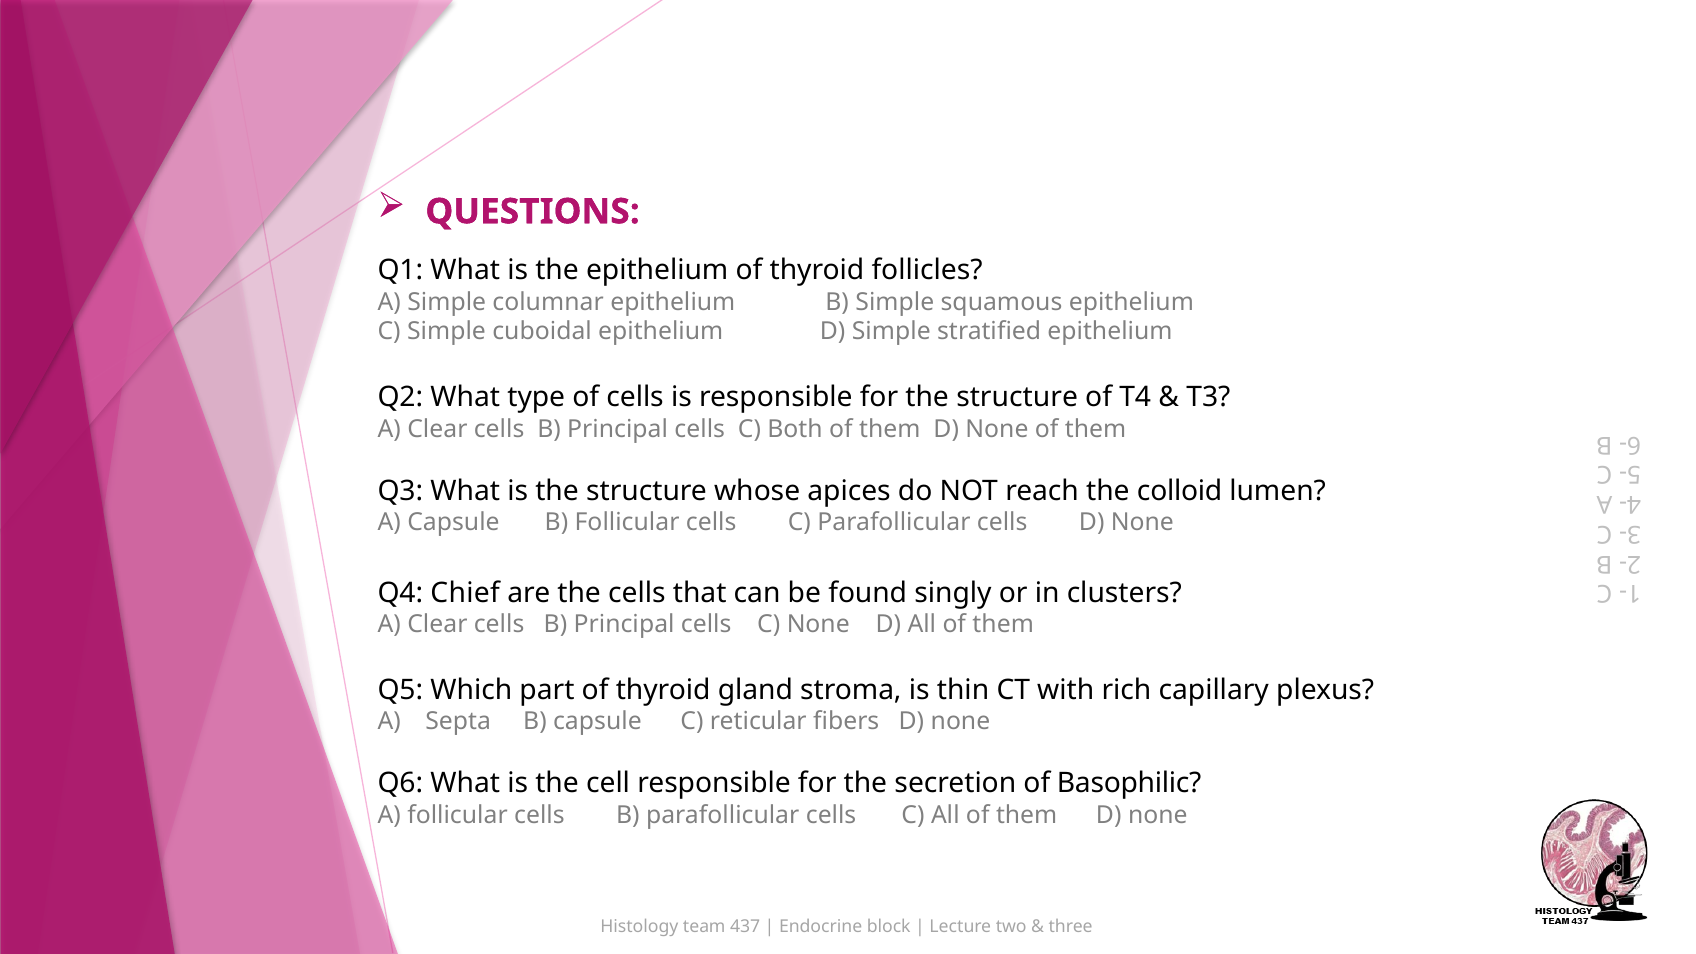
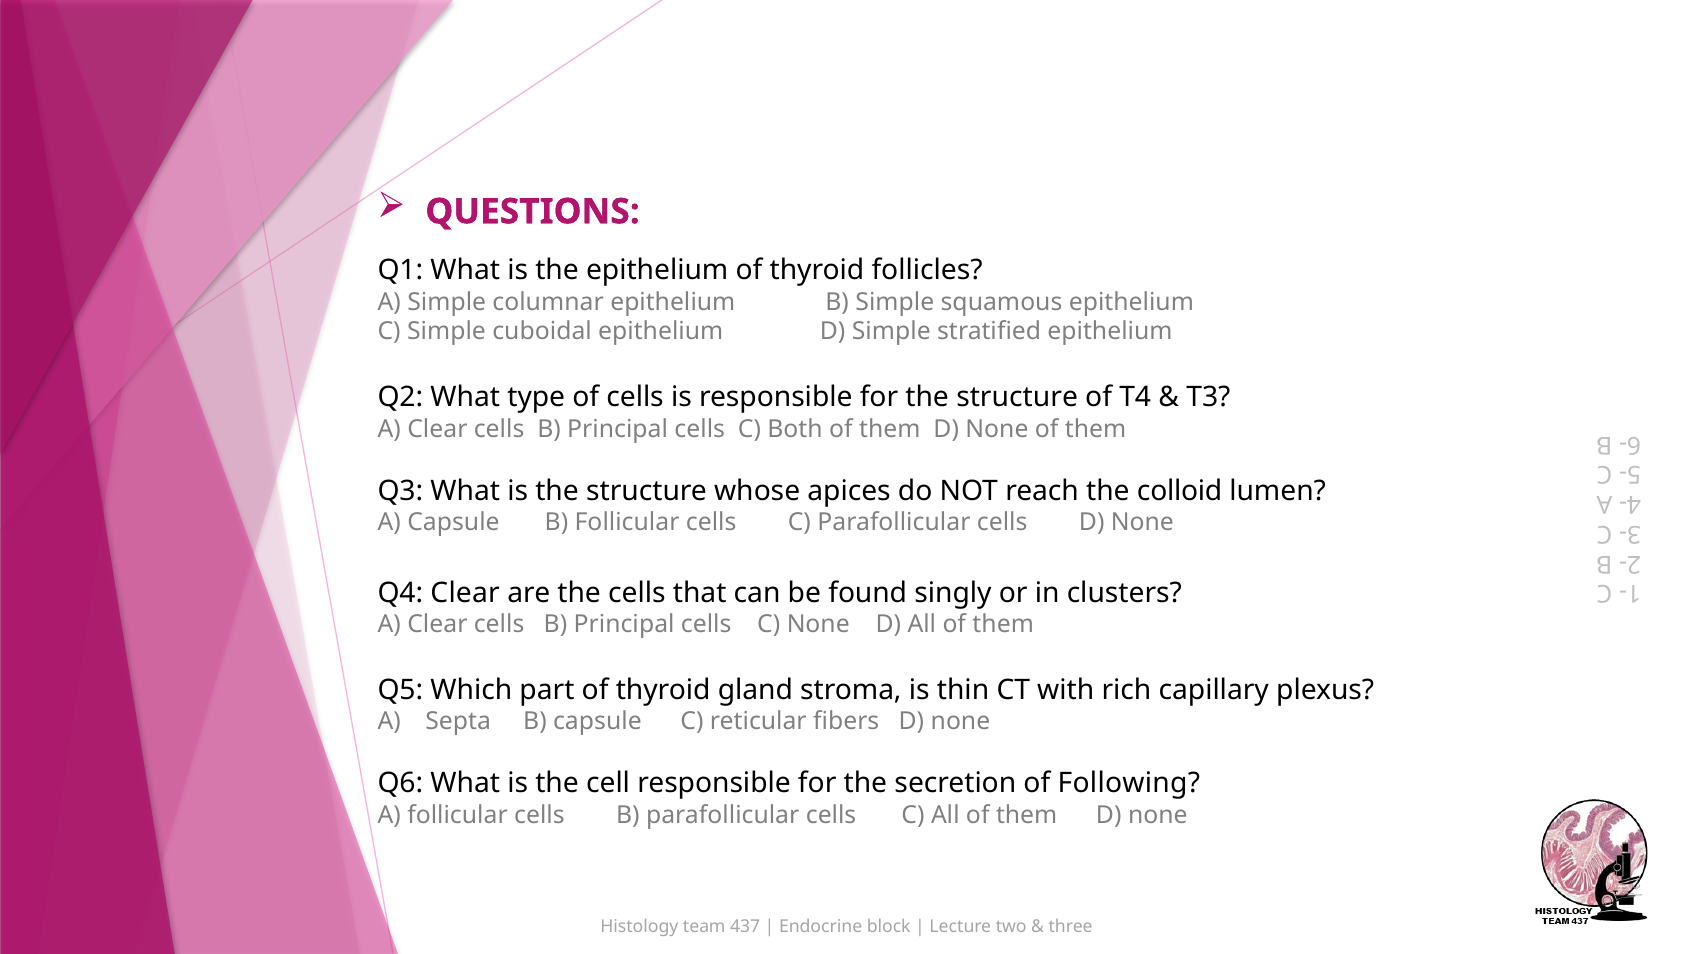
Q4 Chief: Chief -> Clear (465, 593)
Basophilic: Basophilic -> Following (1129, 784)
